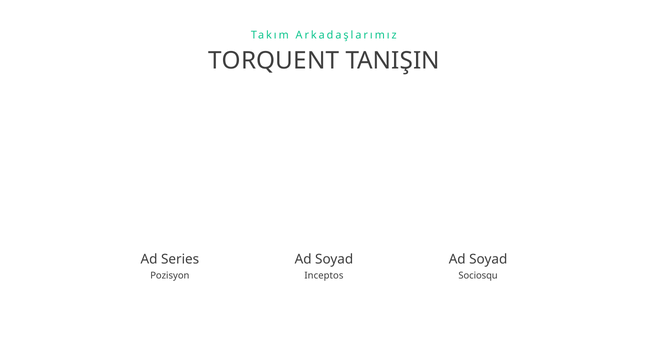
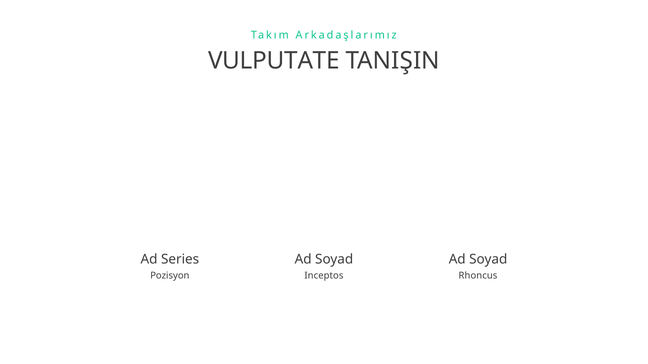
TORQUENT: TORQUENT -> VULPUTATE (274, 61)
Sociosqu: Sociosqu -> Rhoncus (478, 276)
